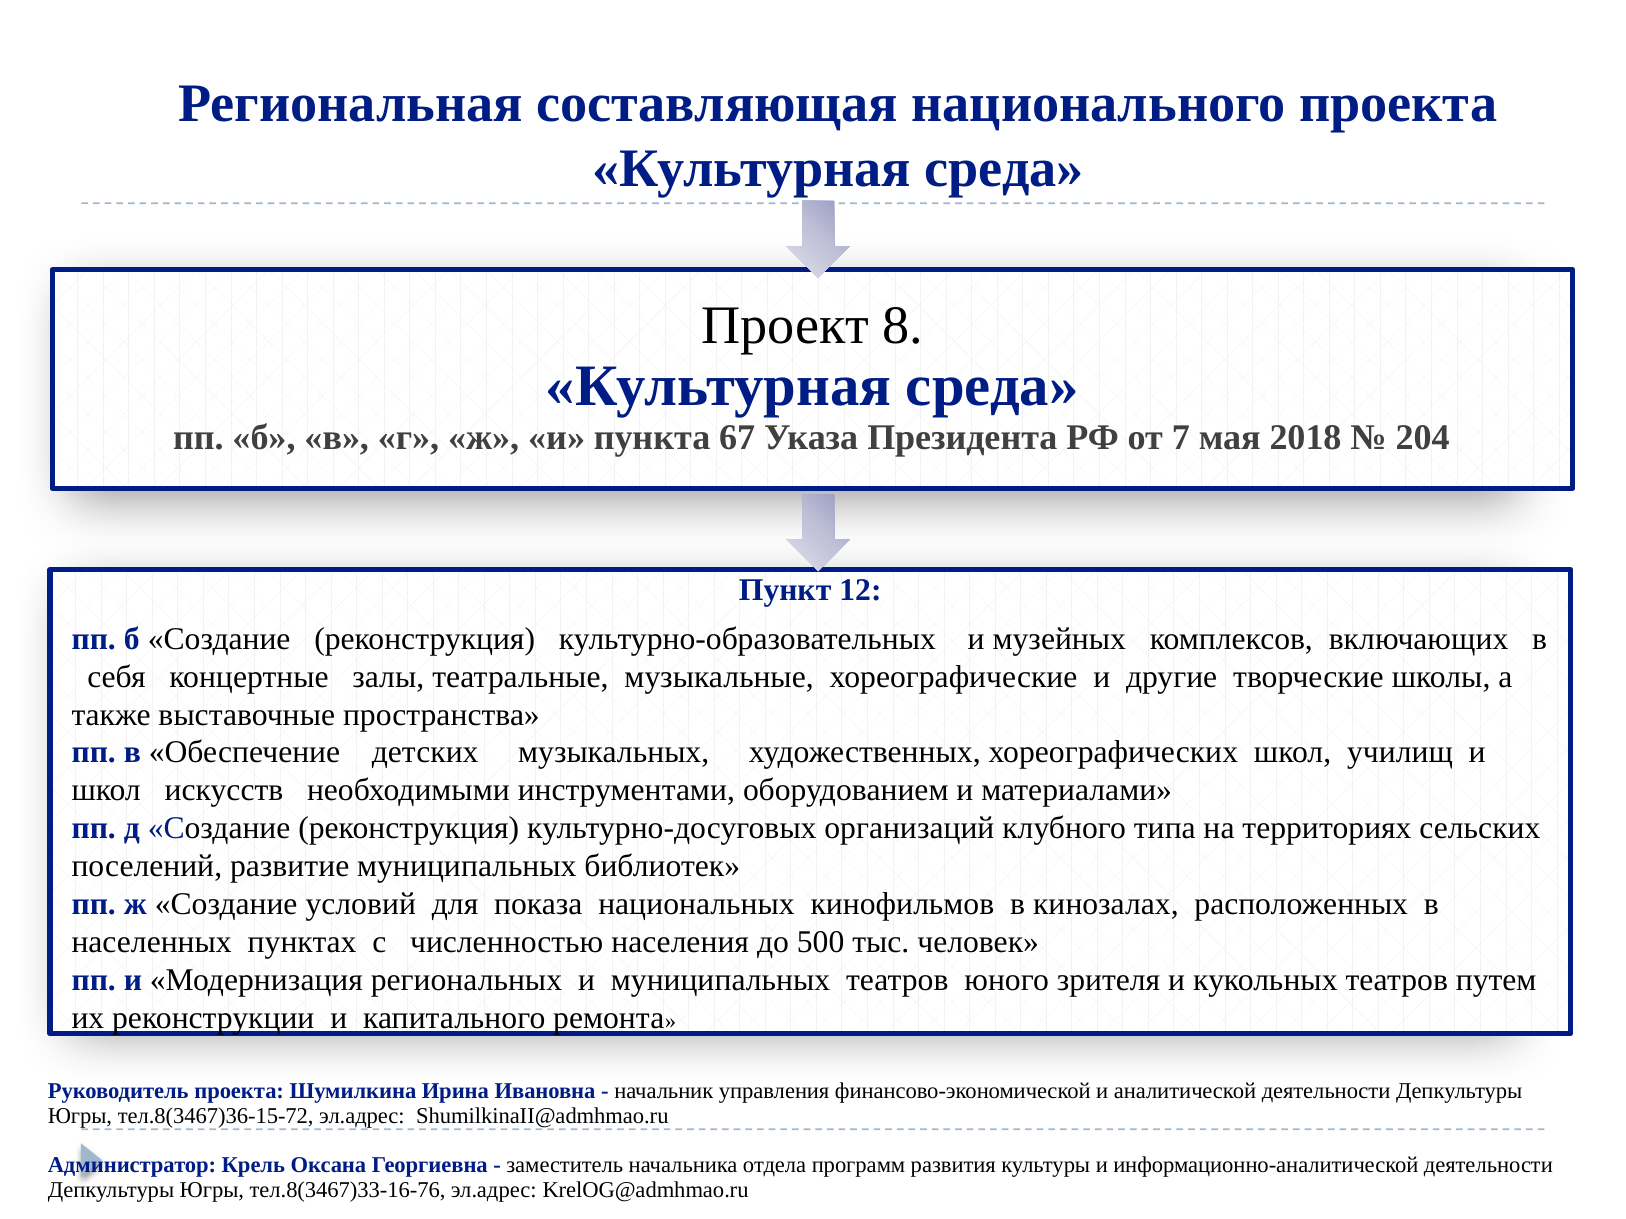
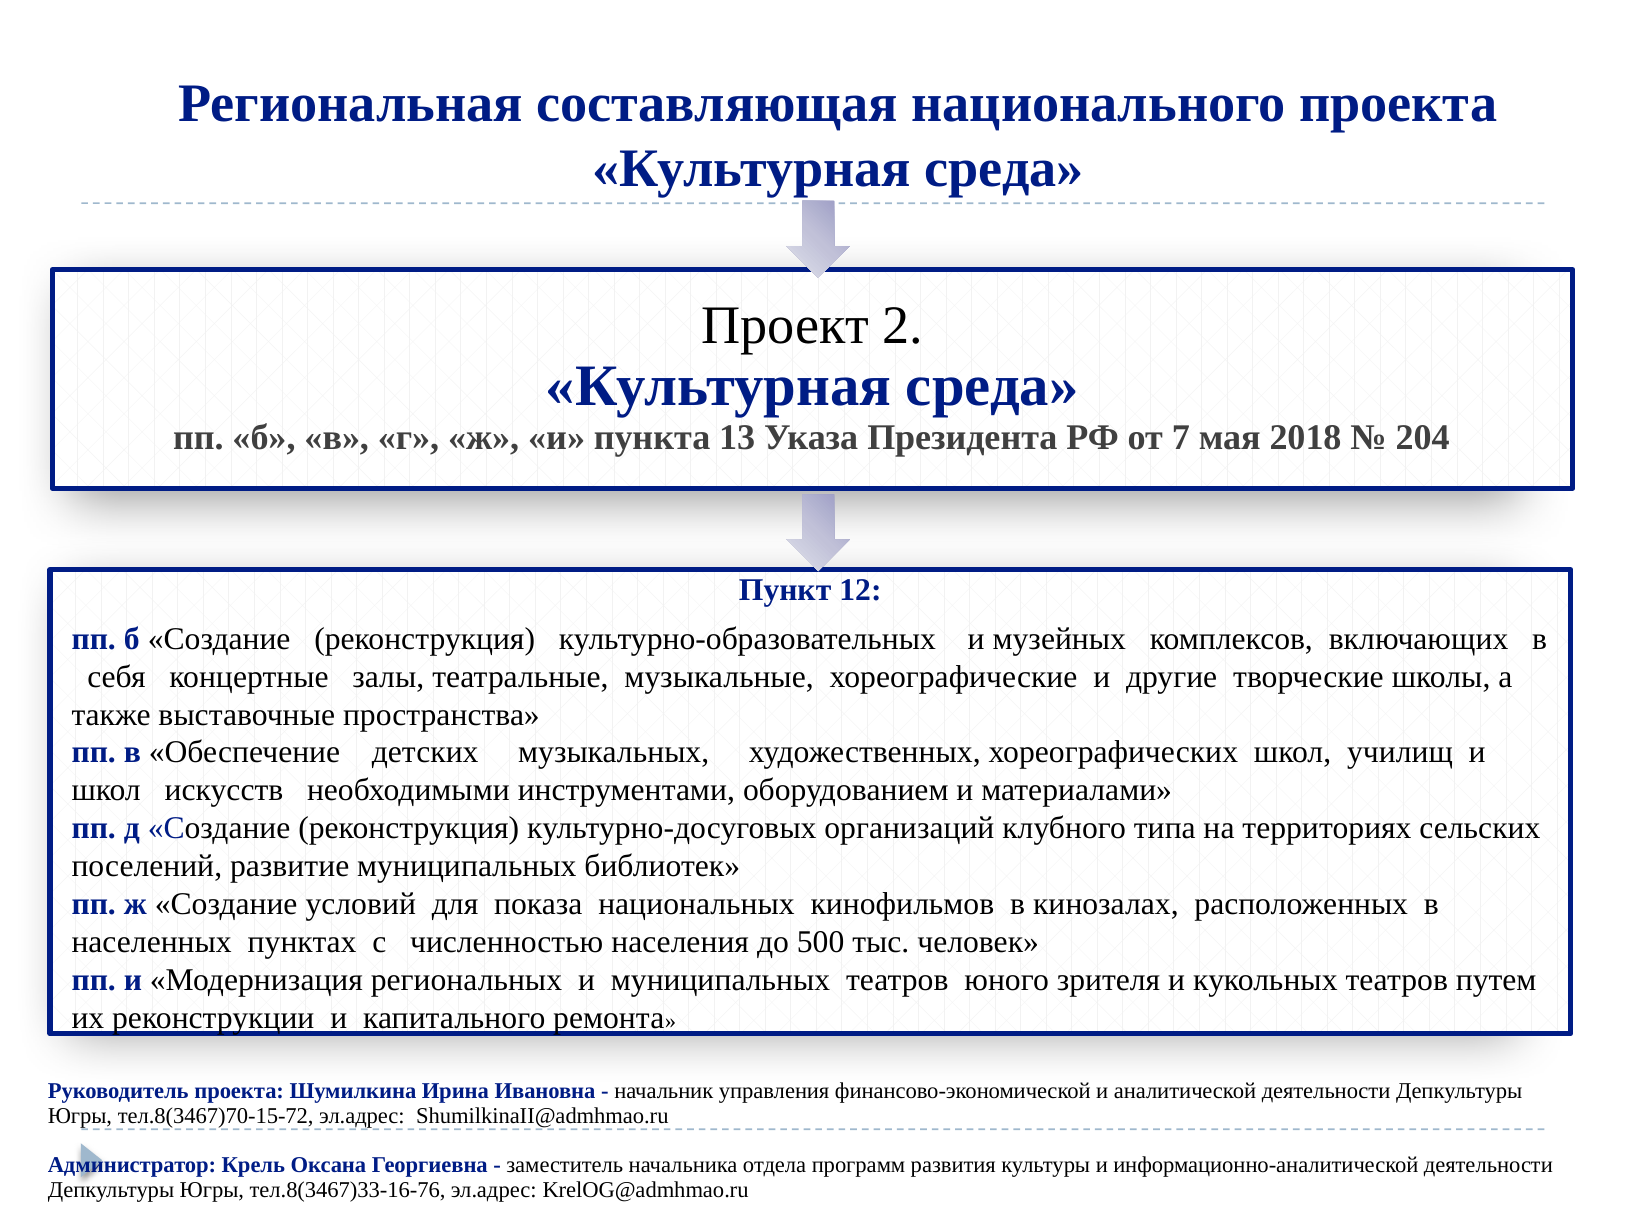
8: 8 -> 2 (903, 326)
67: 67 -> 13 (737, 438)
тел.8(3467)36-15-72: тел.8(3467)36-15-72 -> тел.8(3467)70-15-72 (216, 1116)
